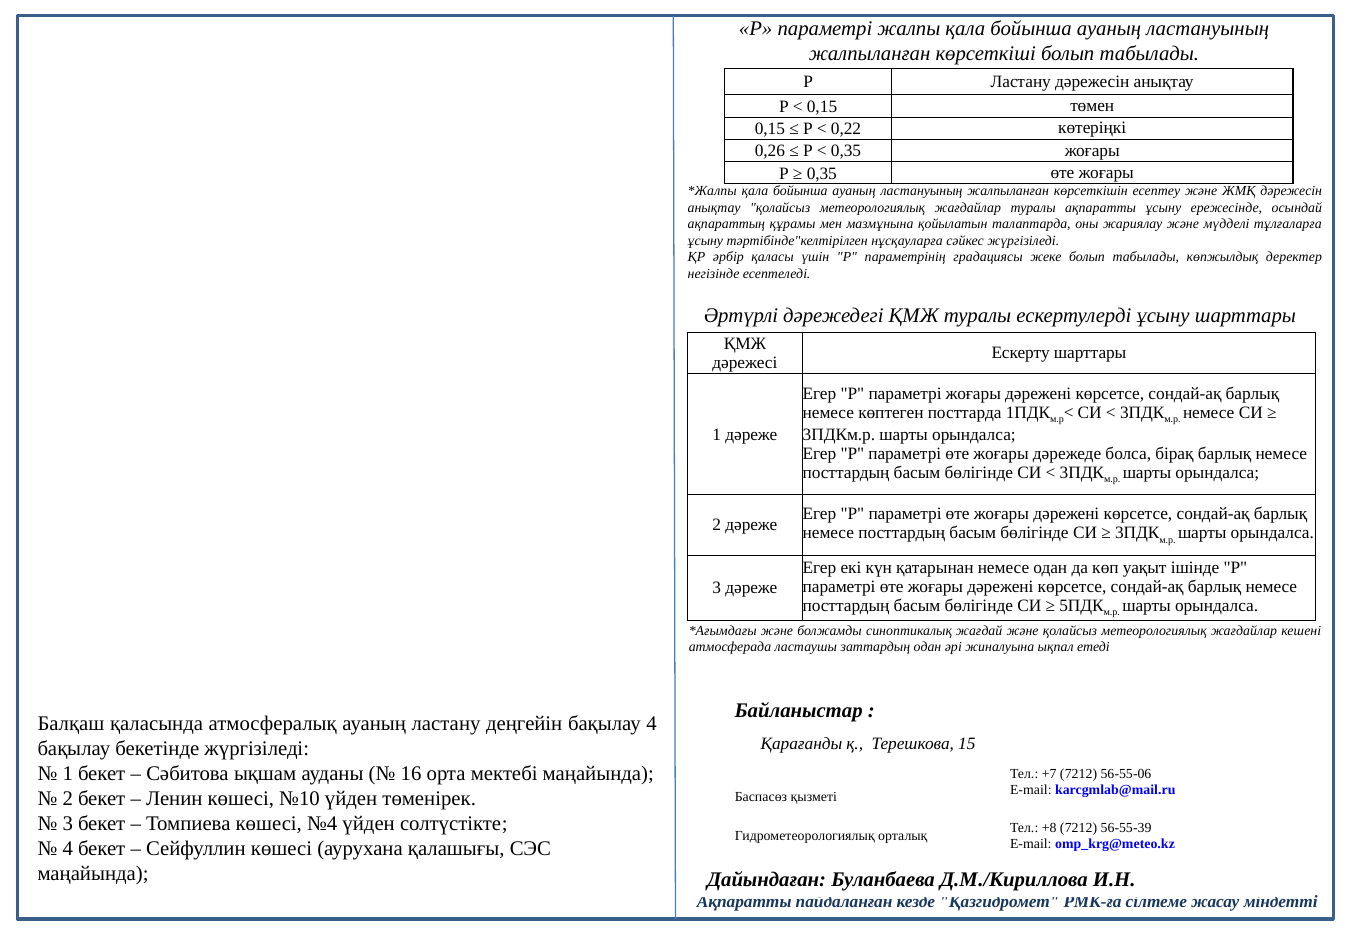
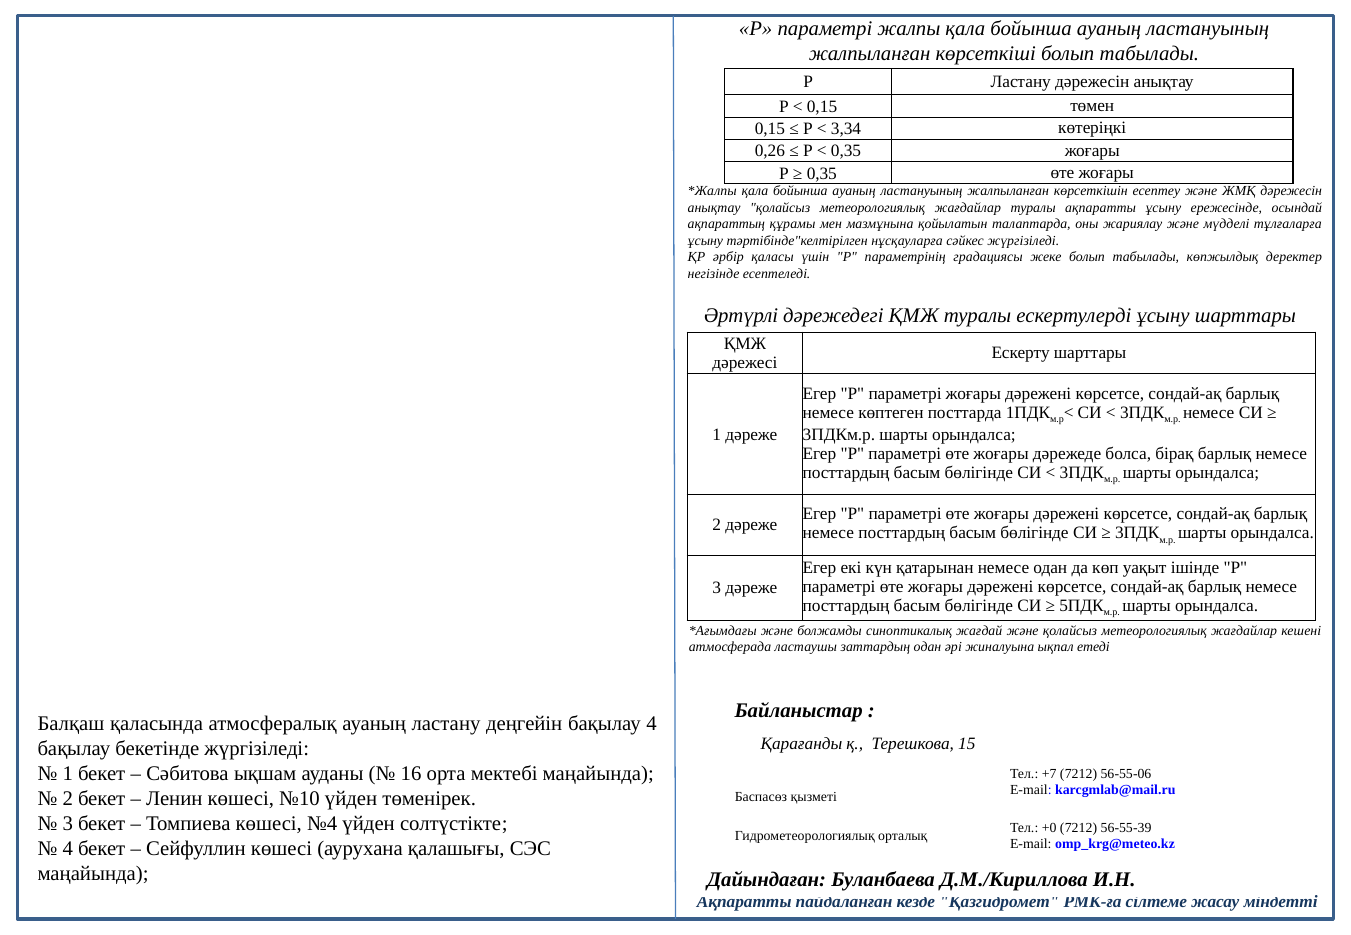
0,22: 0,22 -> 3,34 (846, 129)
+8: +8 -> +0 (1049, 829)
